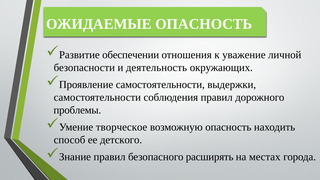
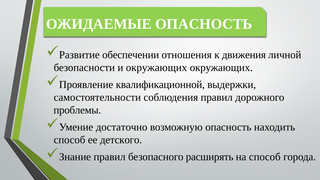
уважение: уважение -> движения (244, 55)
и деятельность: деятельность -> окружающих (157, 68)
Проявление самостоятельности: самостоятельности -> квалификационной (160, 85)
творческое: творческое -> достаточно (122, 127)
на местах: местах -> способ (265, 157)
